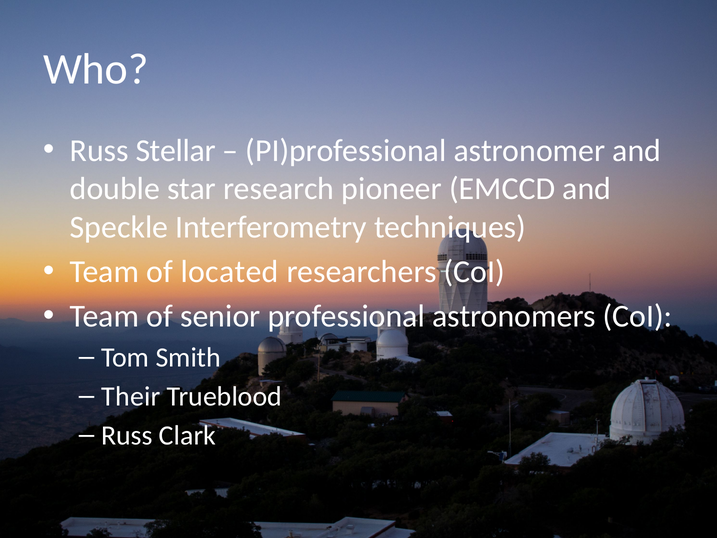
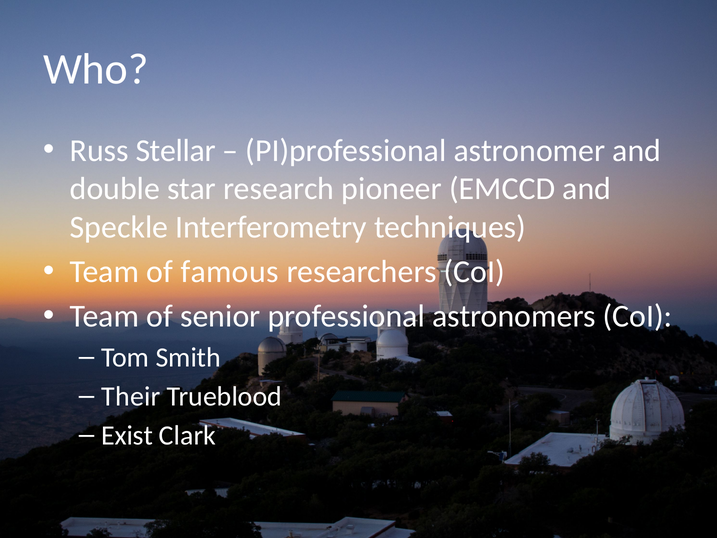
located: located -> famous (230, 272)
Russ: Russ -> Exist (127, 435)
